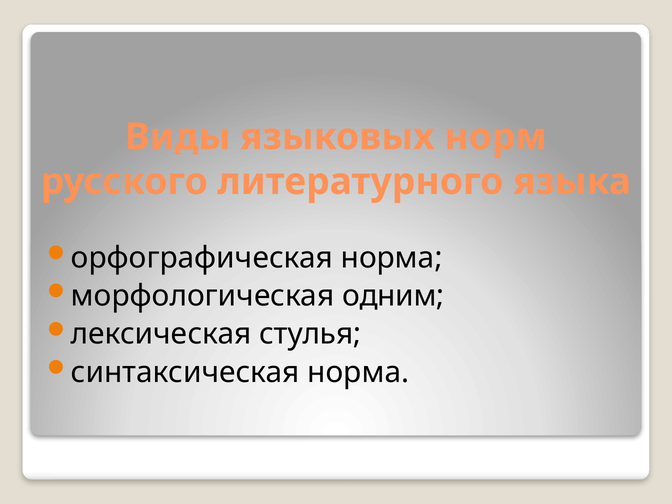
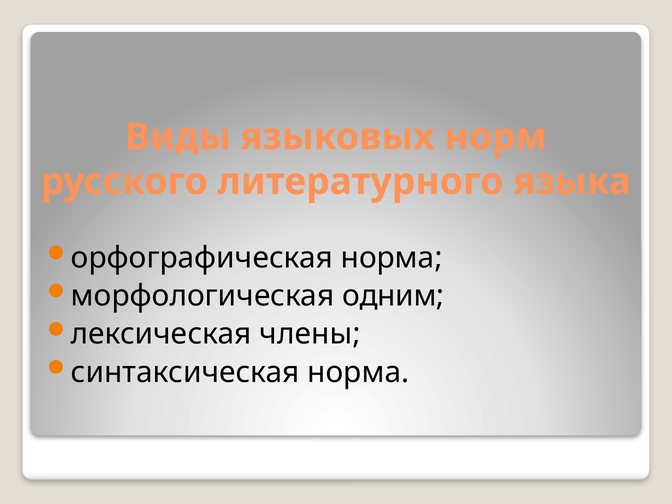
стулья: стулья -> члены (310, 334)
